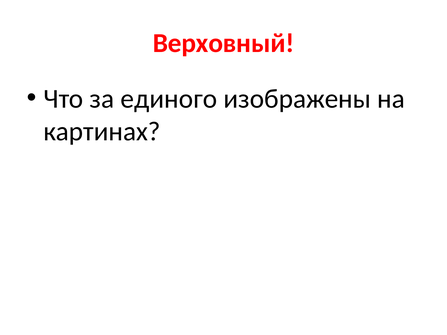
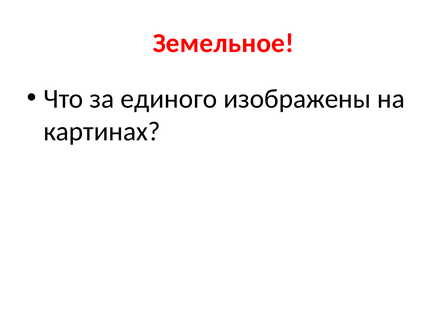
Верховный: Верховный -> Земельное (223, 43)
